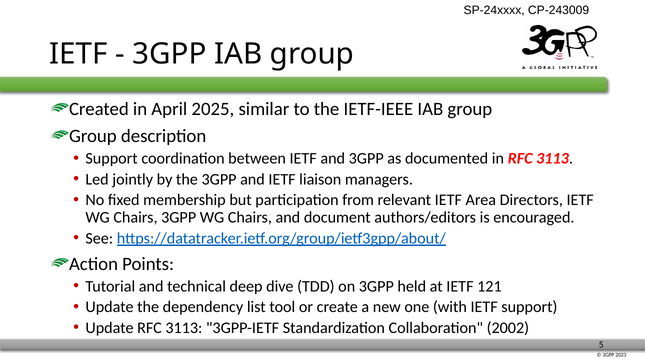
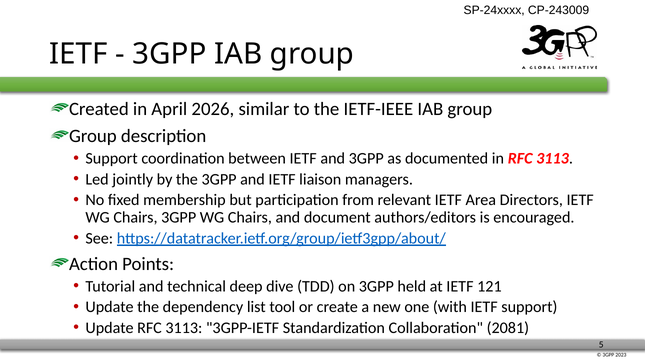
2025: 2025 -> 2026 (213, 109)
2002: 2002 -> 2081 (508, 328)
